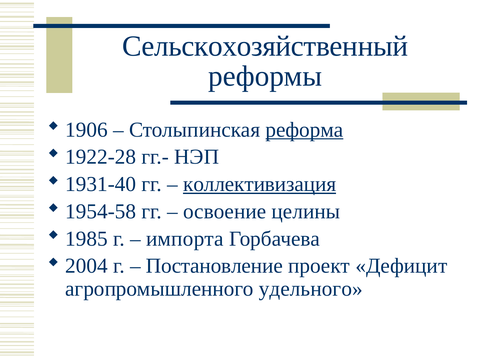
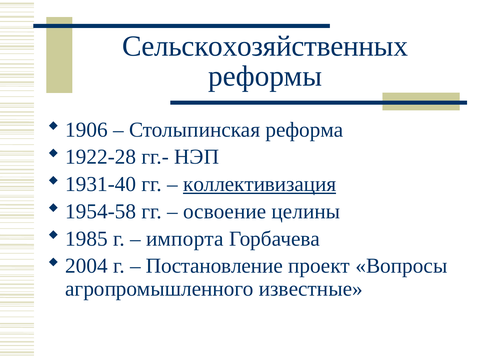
Сельскохозяйственный: Сельскохозяйственный -> Сельскохозяйственных (265, 46)
реформа underline: present -> none (304, 130)
Дефицит: Дефицит -> Вопросы (401, 266)
удельного: удельного -> известные (311, 289)
